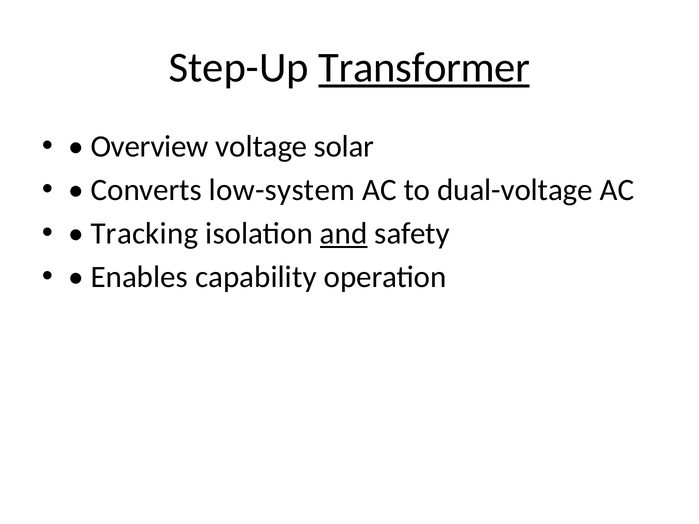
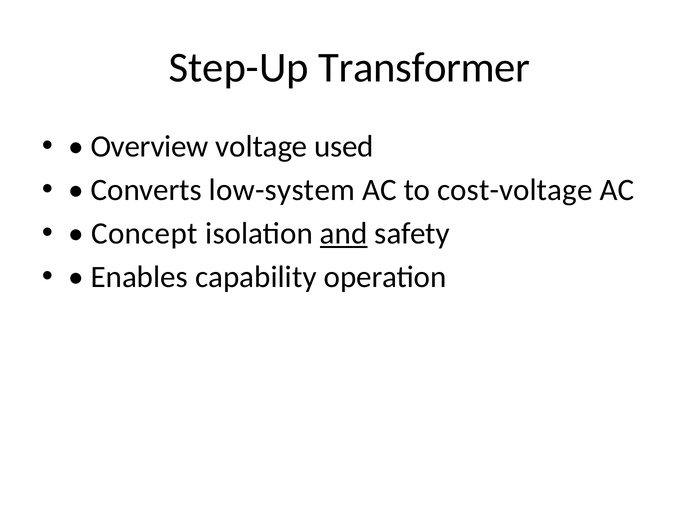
Transformer underline: present -> none (424, 68)
solar: solar -> used (344, 147)
dual-voltage: dual-voltage -> cost-voltage (515, 190)
Tracking: Tracking -> Concept (144, 234)
